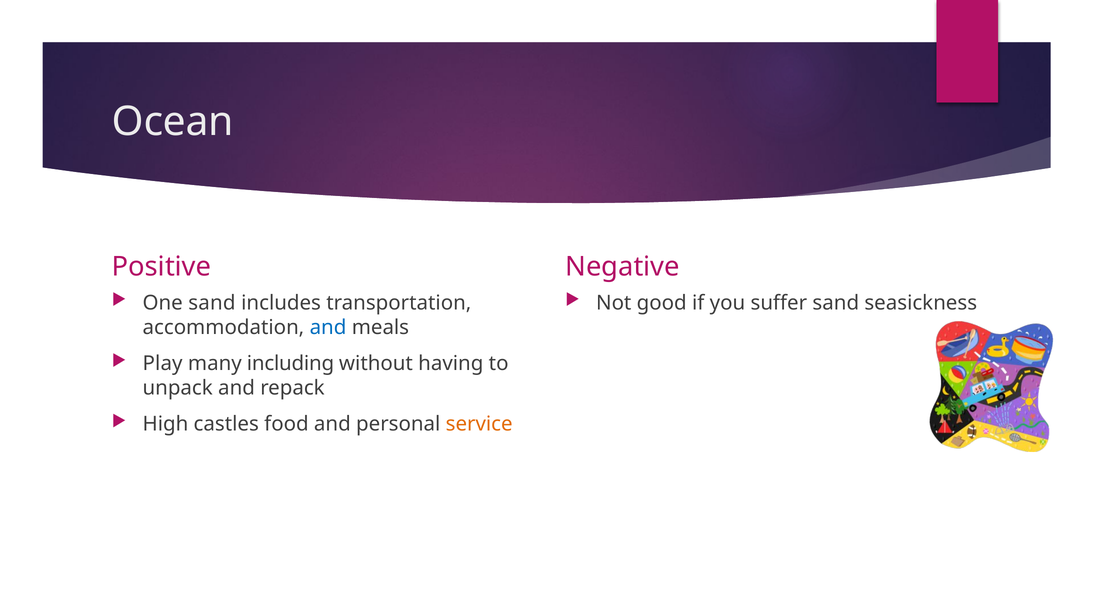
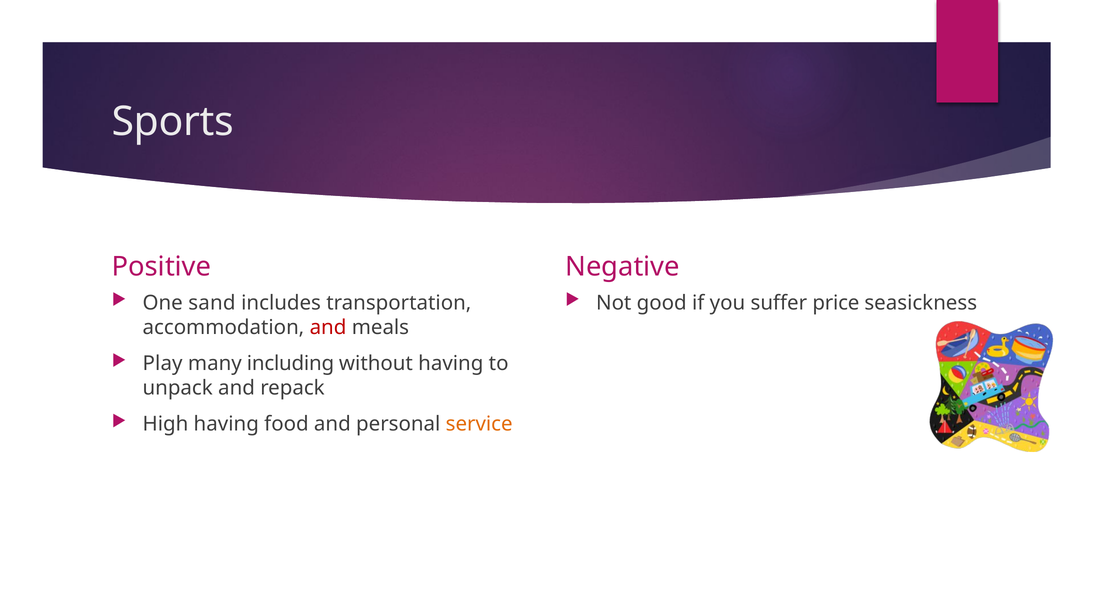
Ocean: Ocean -> Sports (173, 122)
suffer sand: sand -> price (836, 303)
and colour: blue -> red (328, 328)
High castles: castles -> having (226, 424)
